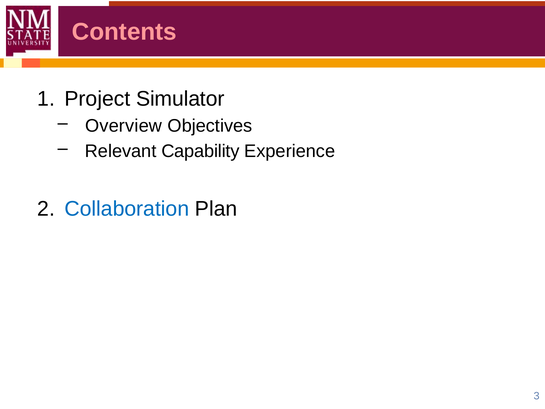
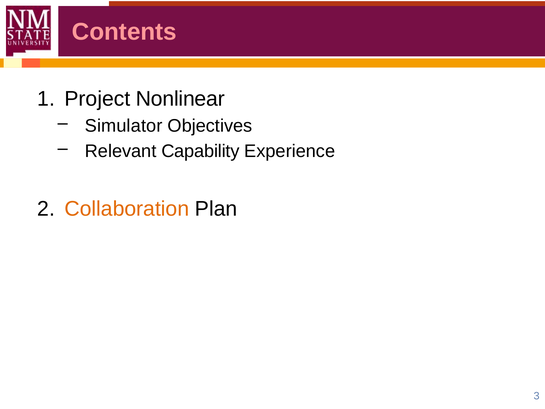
Simulator: Simulator -> Nonlinear (180, 99)
Overview: Overview -> Simulator (124, 126)
Collaboration colour: blue -> orange (127, 209)
